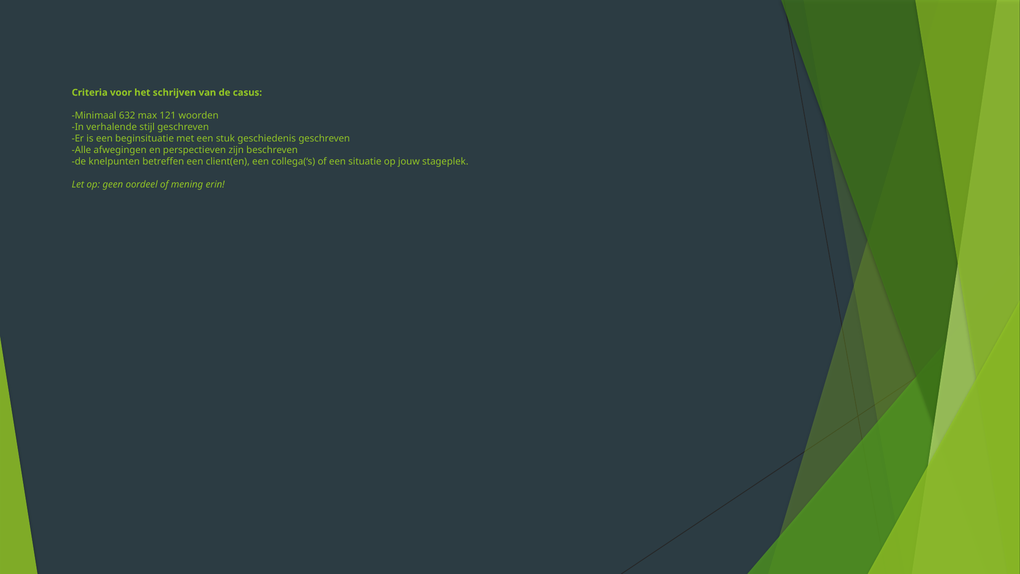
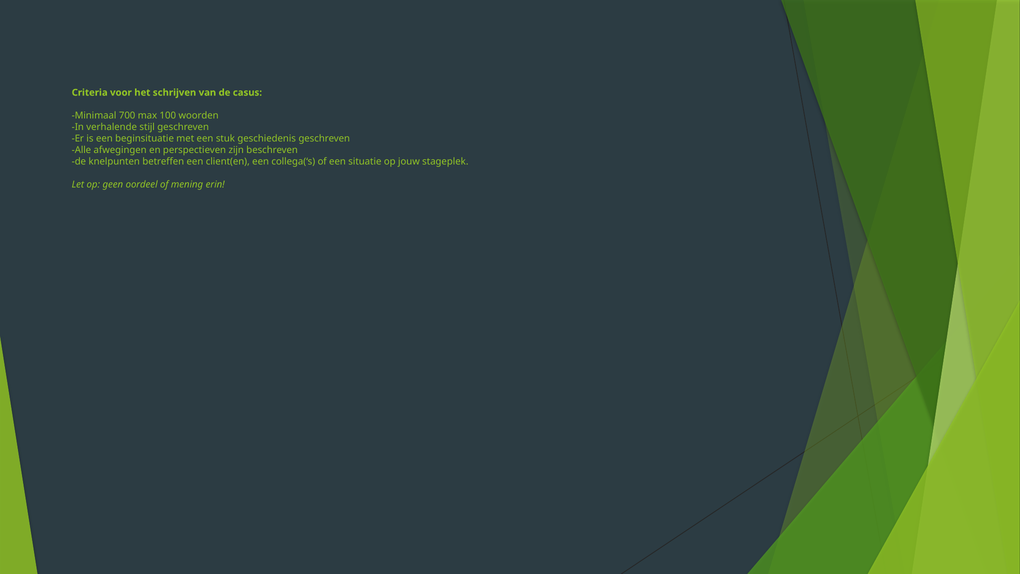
632: 632 -> 700 (127, 116)
121: 121 -> 100 (168, 116)
